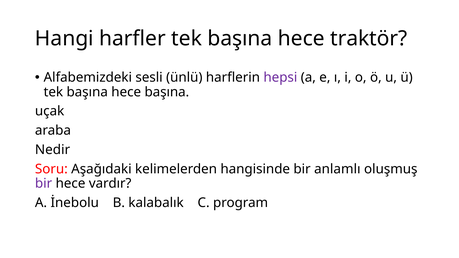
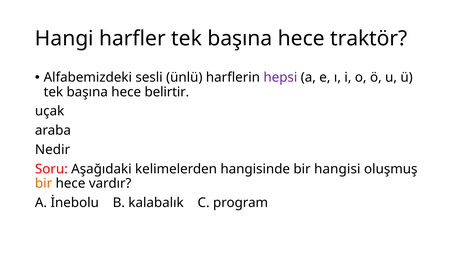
hece başına: başına -> belirtir (167, 92)
anlamlı: anlamlı -> hangisi (337, 169)
bir colour: purple -> orange (44, 184)
